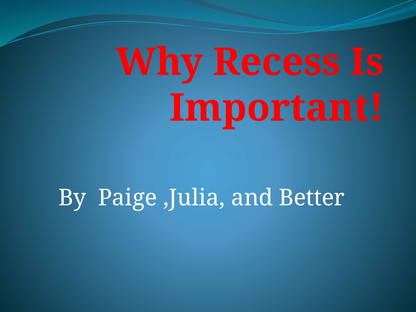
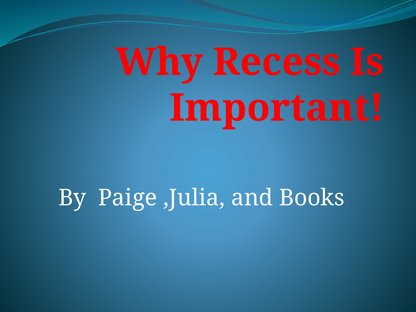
Better: Better -> Books (312, 198)
